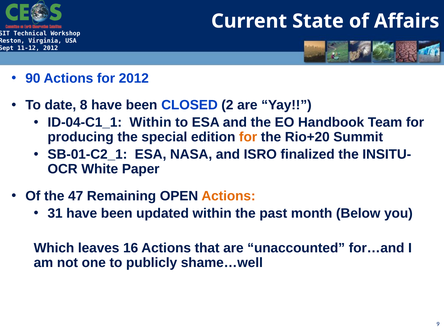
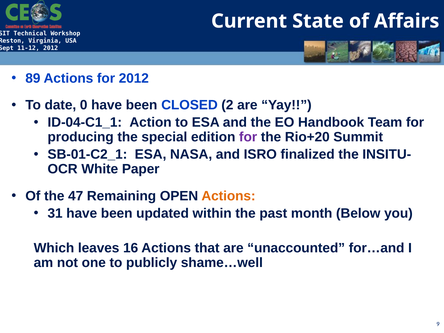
90: 90 -> 89 (33, 78)
8: 8 -> 0 (84, 105)
ID-04-C1_1 Within: Within -> Action (151, 122)
for colour: orange -> purple (248, 137)
